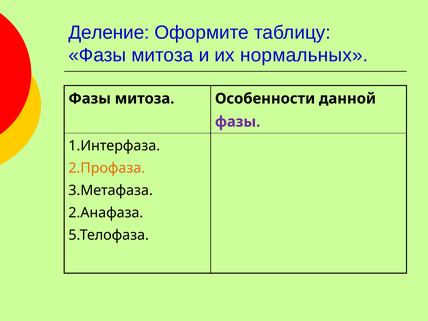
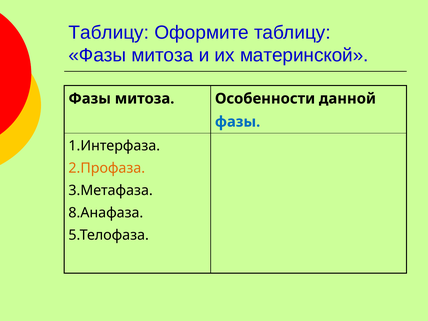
Деление: Деление -> Таблицу (109, 33)
нормальных: нормальных -> материнской (304, 55)
фазы colour: purple -> blue (238, 122)
2.Анафаза: 2.Анафаза -> 8.Анафаза (106, 213)
